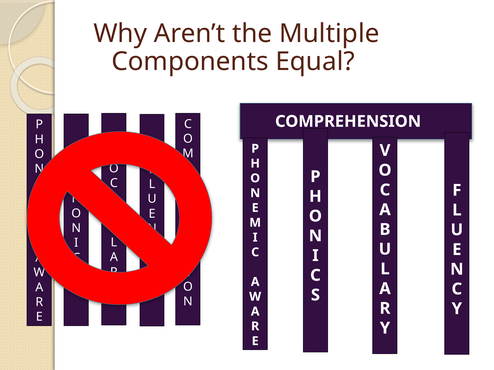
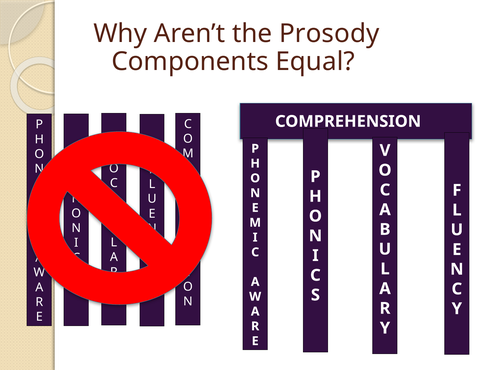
Multiple: Multiple -> Prosody (329, 34)
